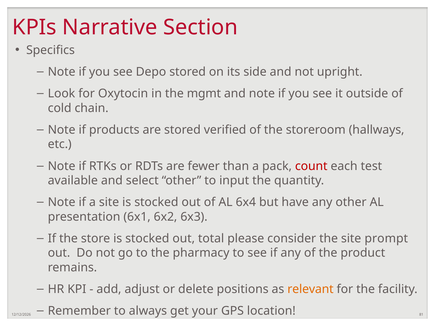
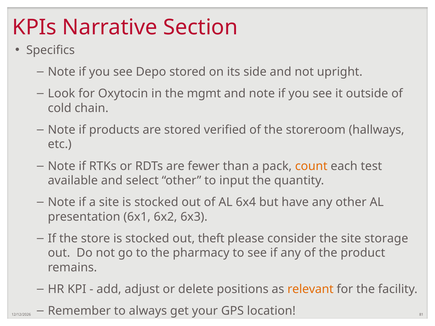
count colour: red -> orange (311, 166)
total: total -> theft (211, 239)
prompt: prompt -> storage (386, 239)
